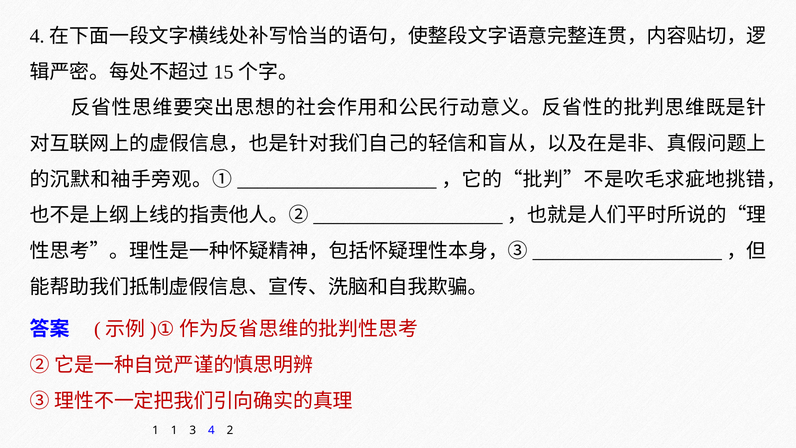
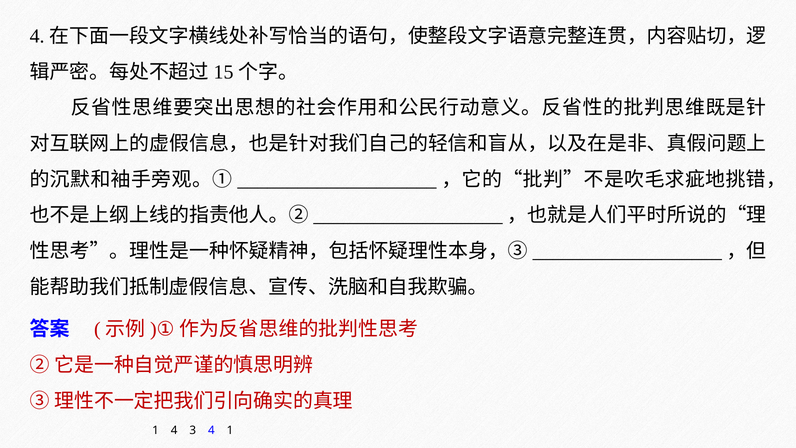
1 1: 1 -> 4 (174, 430)
4 2: 2 -> 1 (230, 430)
